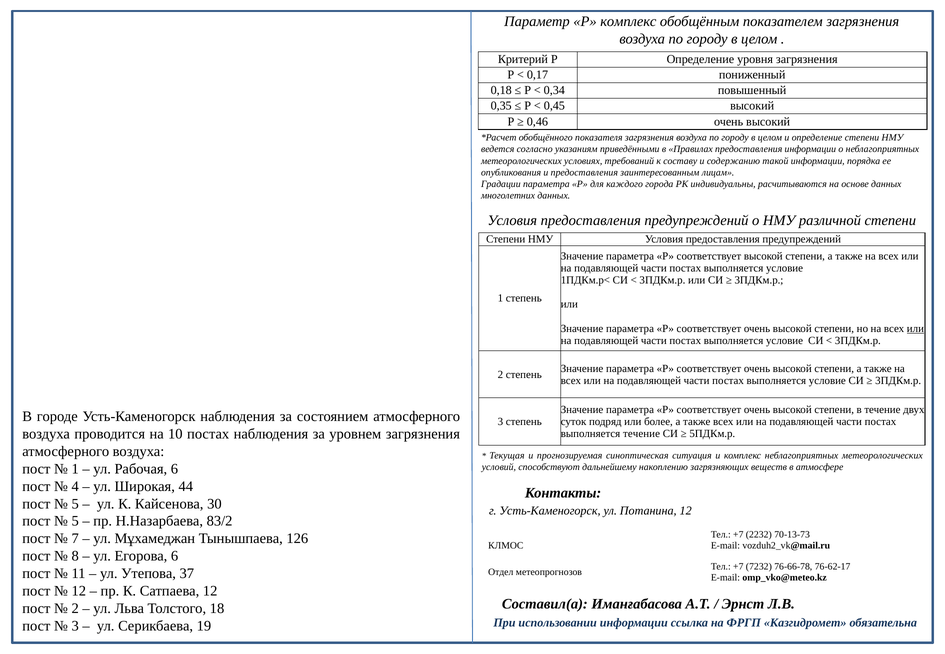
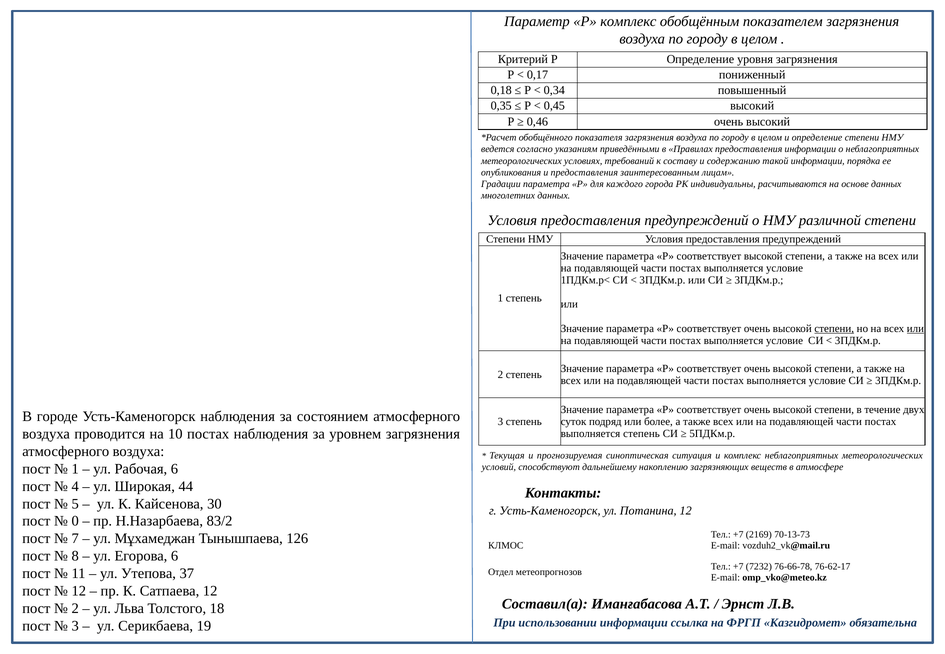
степени underline: none -> present (834, 329)
выполняется течение: течение -> степень (642, 434)
5: 5 -> 0 (75, 521)
2232: 2232 -> 2169 (759, 535)
